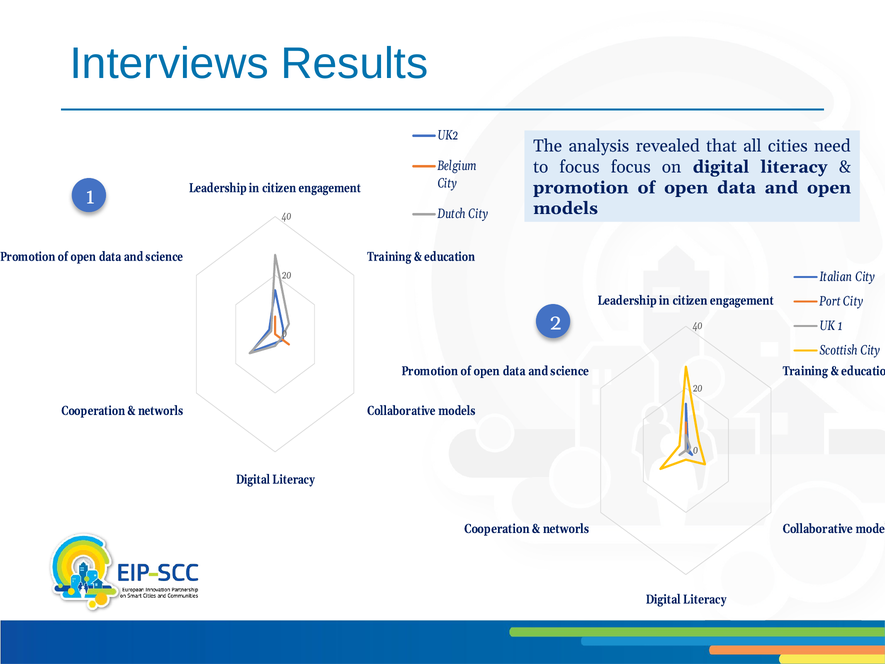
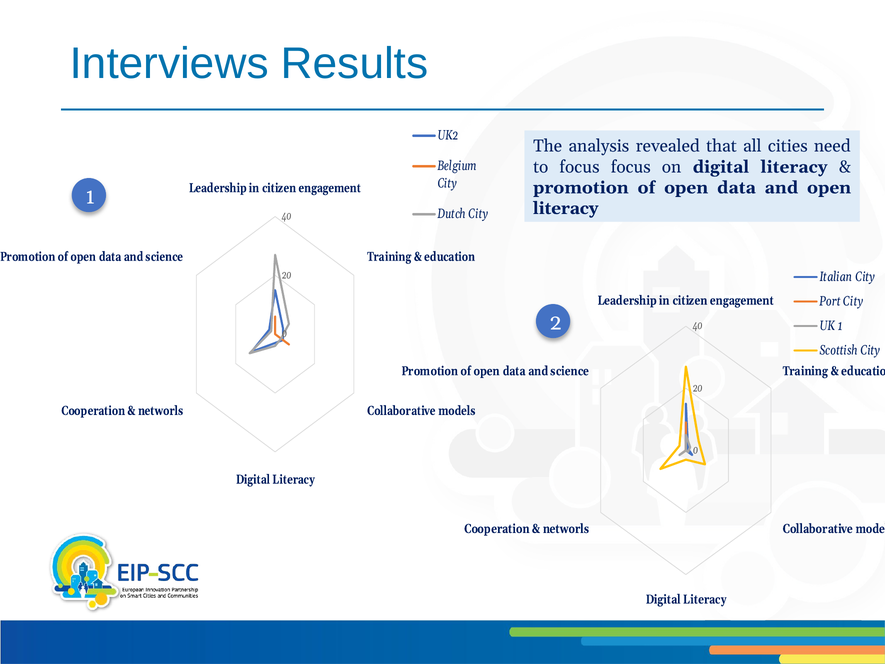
models: models -> literacy (566, 208)
